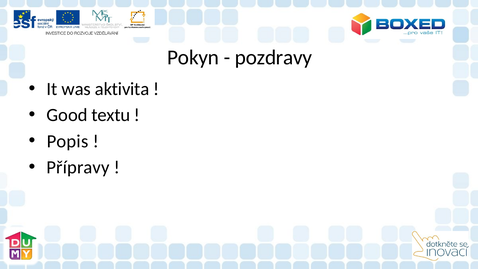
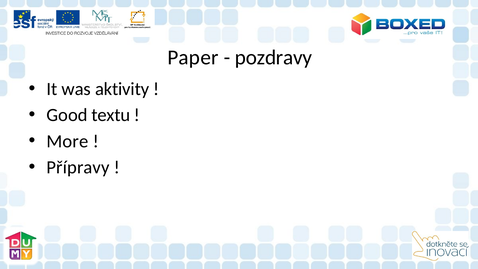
Pokyn: Pokyn -> Paper (193, 58)
aktivita: aktivita -> aktivity (122, 89)
Popis: Popis -> More (68, 141)
